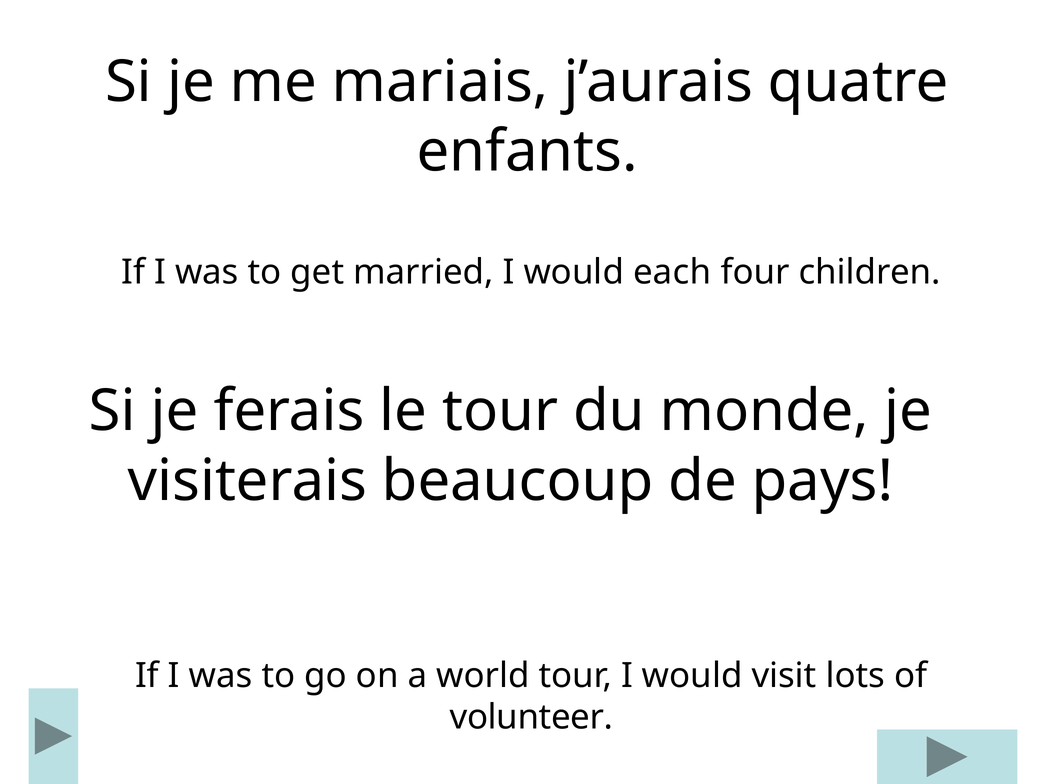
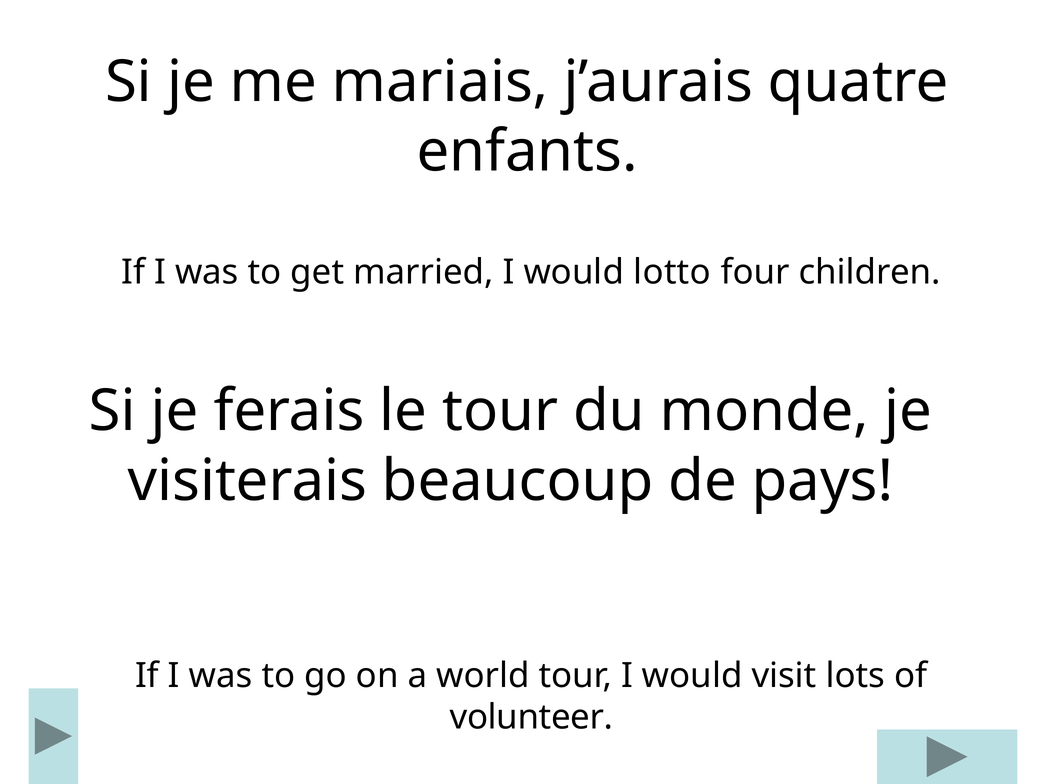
each: each -> lotto (672, 273)
